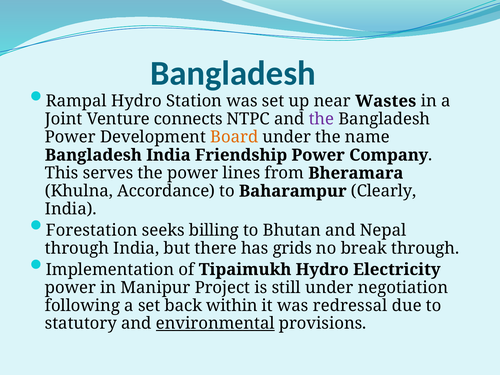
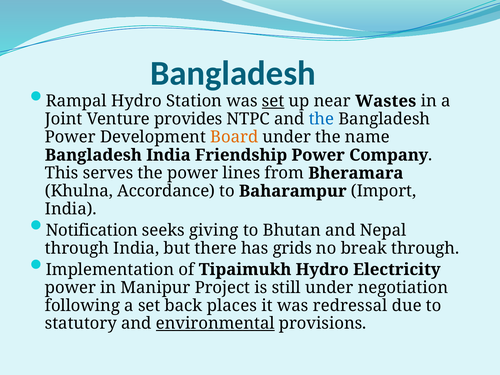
set underline: none -> present (273, 101)
connects: connects -> provides (188, 119)
the colour: purple -> blue (321, 119)
Clearly: Clearly -> Import (384, 191)
Forestation: Forestation -> Notification (92, 230)
billing: billing -> giving (214, 230)
within: within -> places (232, 306)
